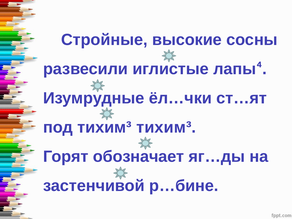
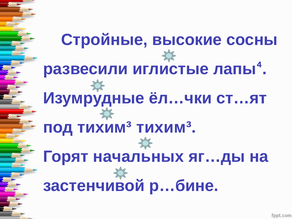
обозначает: обозначает -> начальных (138, 157)
